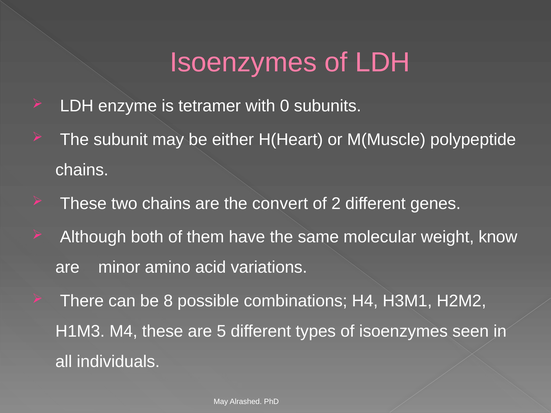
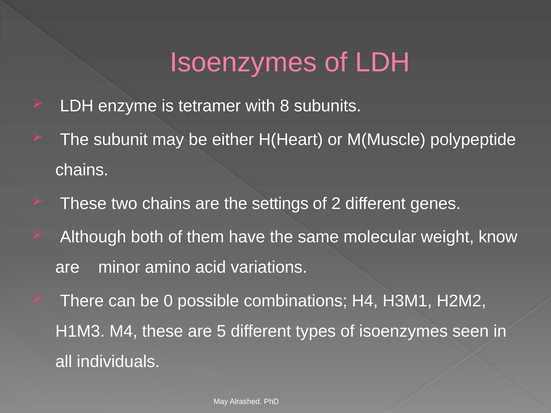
0: 0 -> 8 (285, 106)
convert: convert -> settings (280, 204)
8: 8 -> 0 (168, 301)
